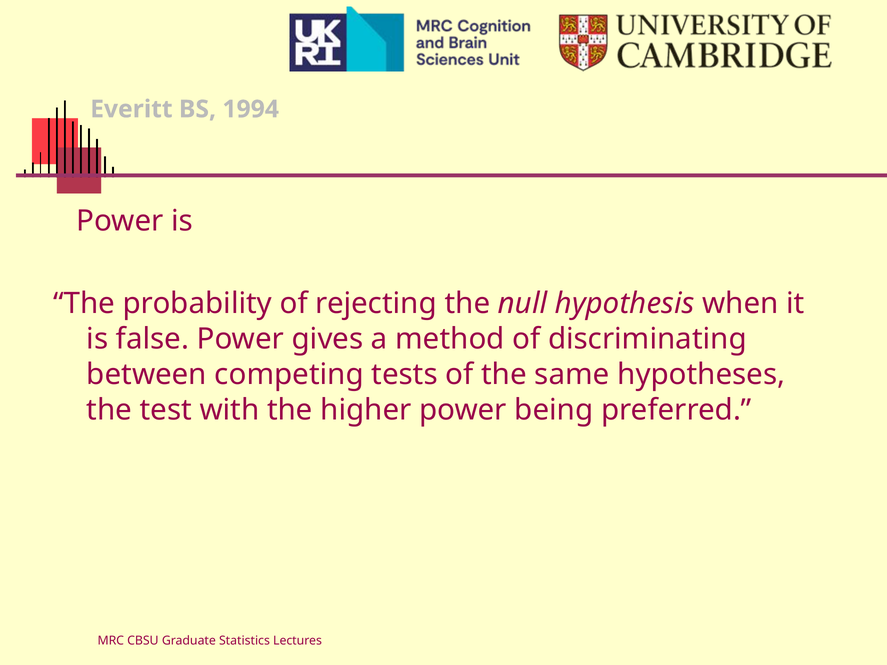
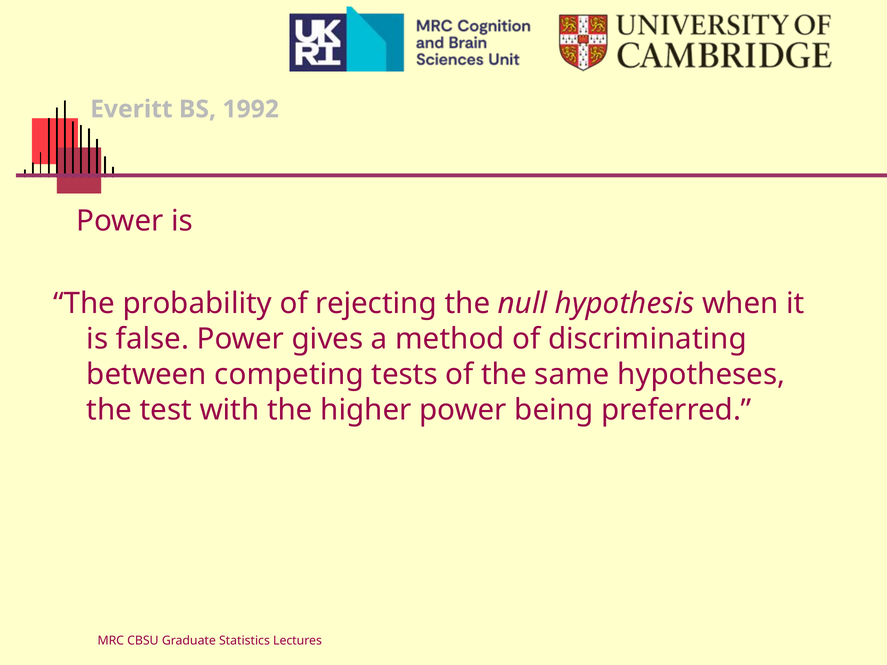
1994: 1994 -> 1992 (251, 109)
